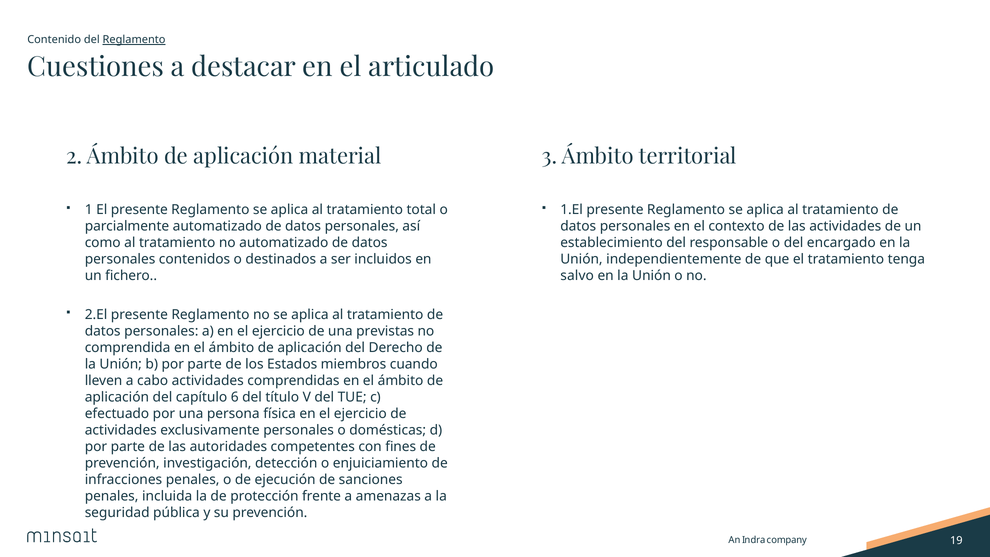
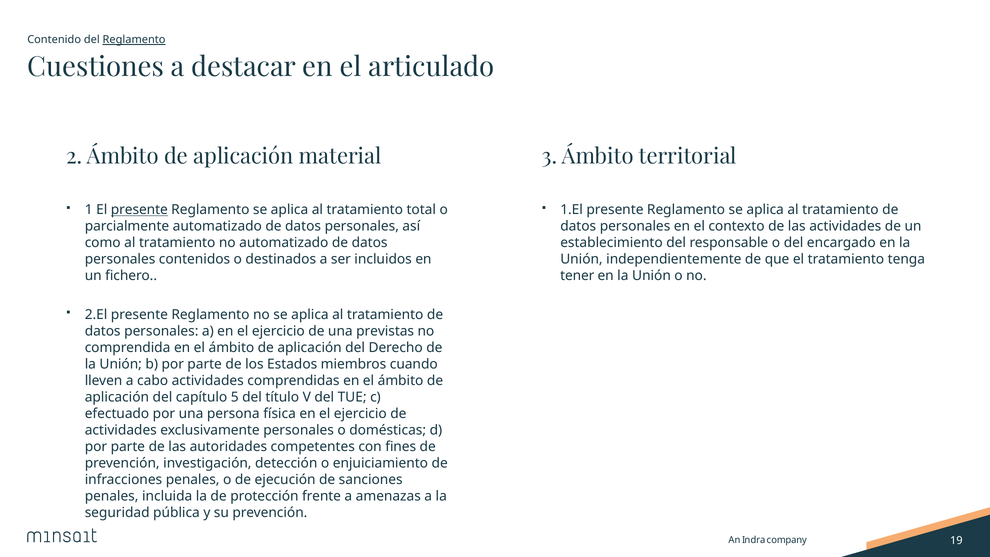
presente underline: none -> present (139, 210)
salvo: salvo -> tener (577, 276)
6: 6 -> 5 (235, 397)
